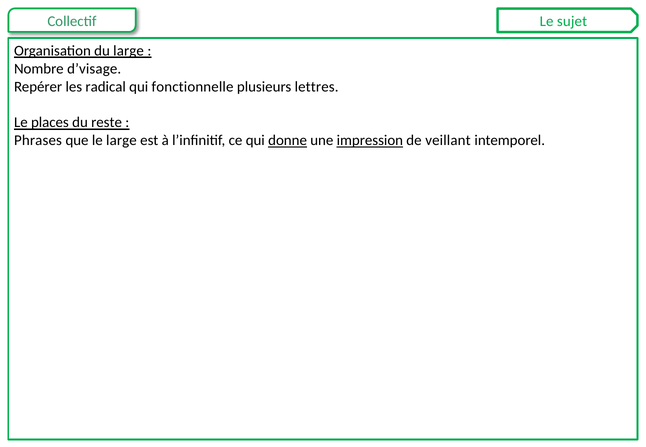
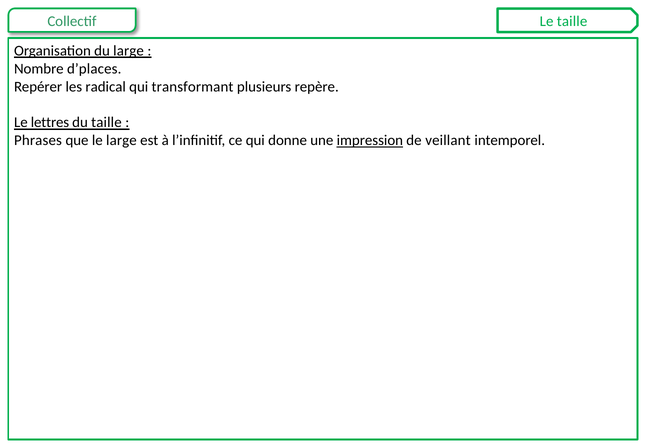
Le sujet: sujet -> taille (572, 22)
d’visage: d’visage -> d’places (94, 69)
fonctionnelle: fonctionnelle -> transformant (193, 87)
lettres: lettres -> repère (317, 87)
places: places -> lettres (50, 123)
du reste: reste -> taille (106, 123)
donne underline: present -> none (288, 141)
